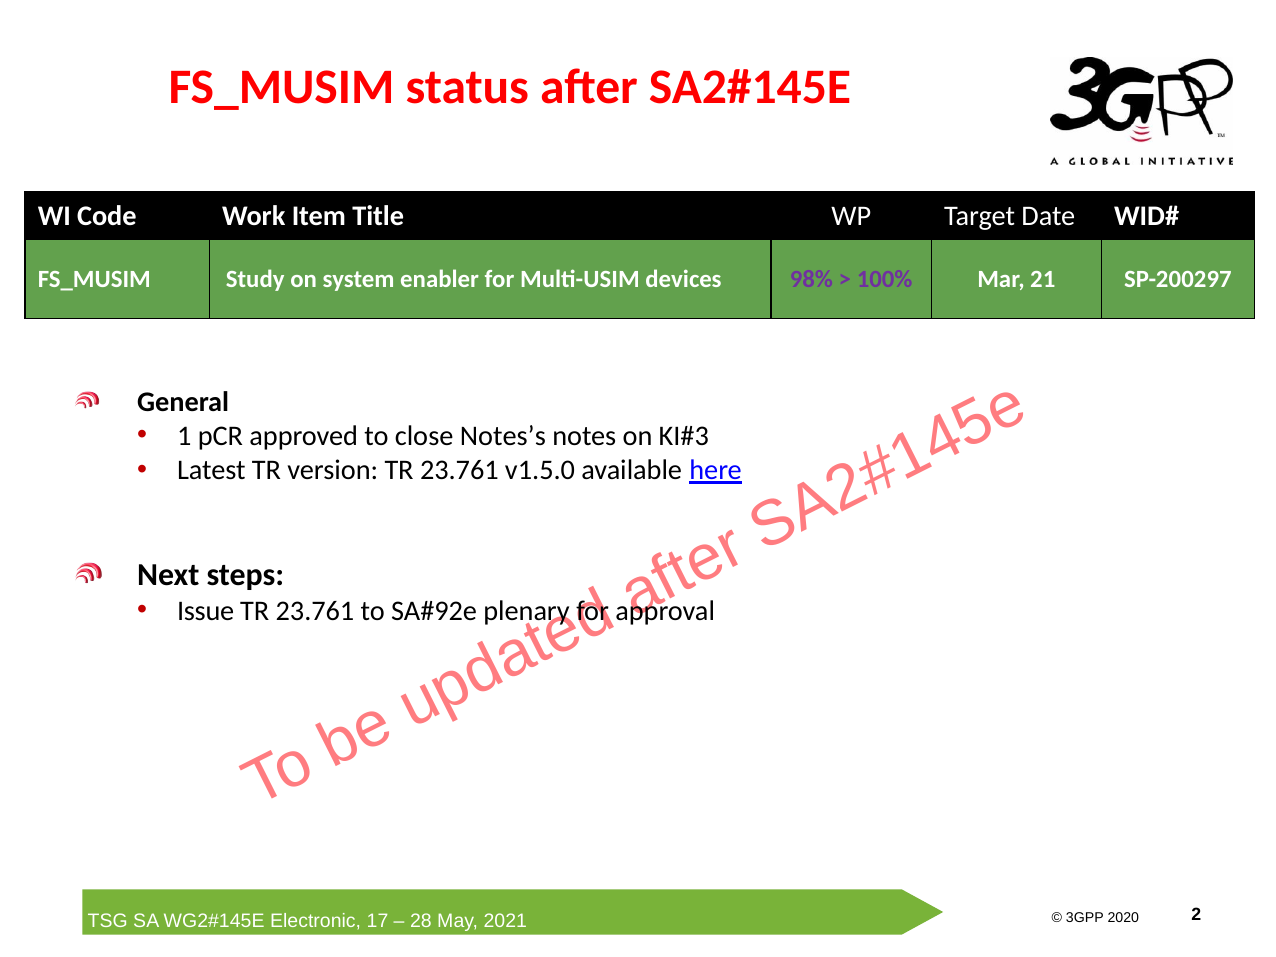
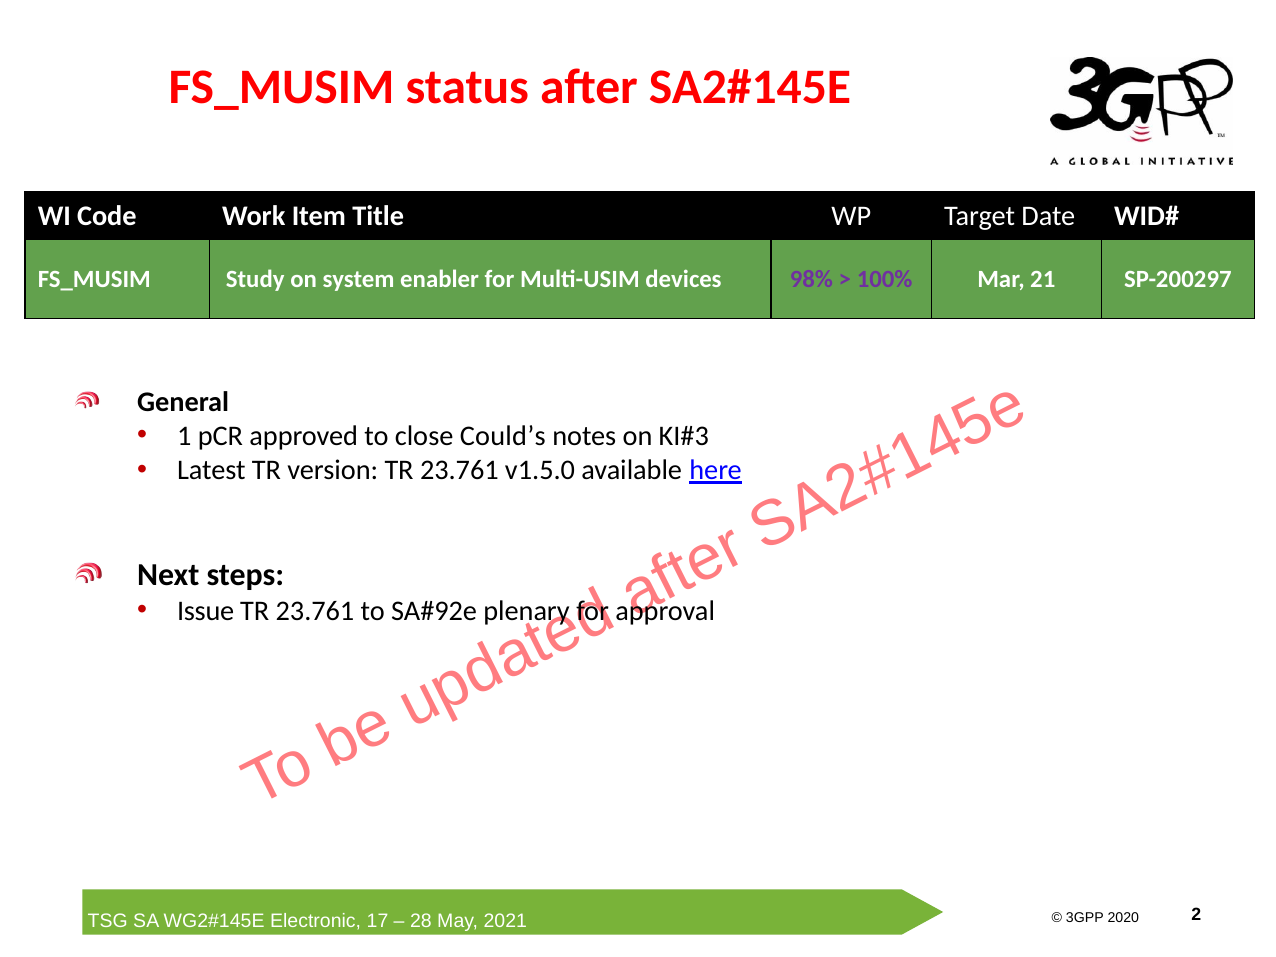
Notes’s: Notes’s -> Could’s (503, 436)
